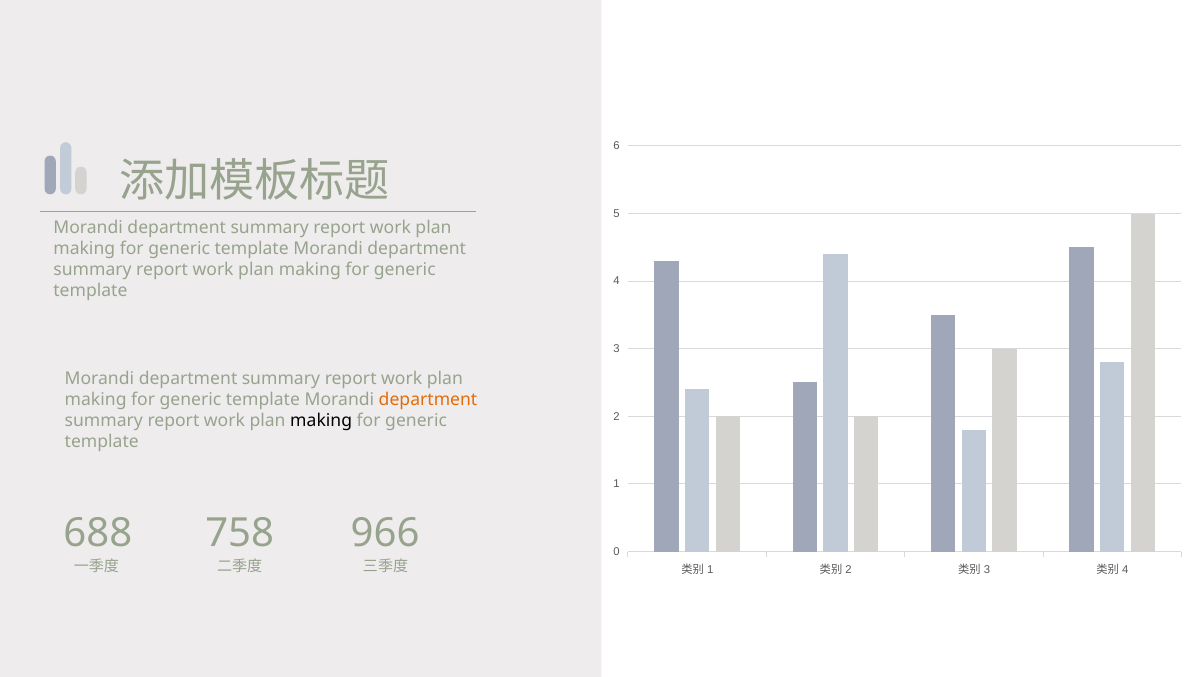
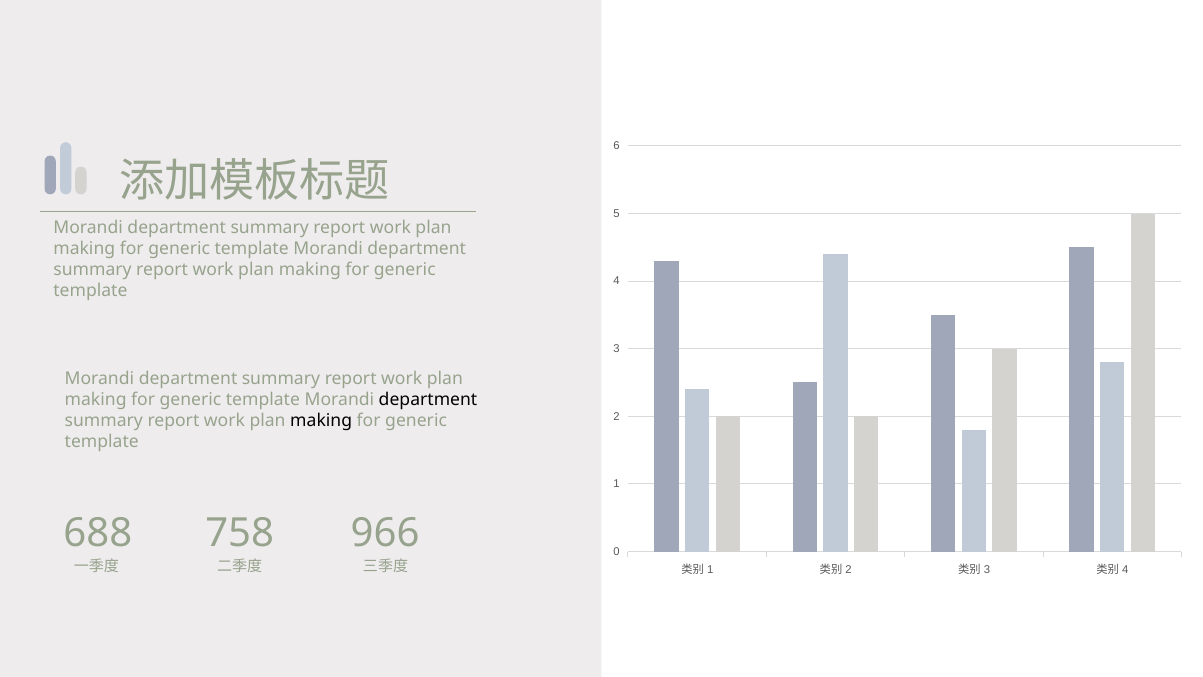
department colour: orange -> black (428, 399)
